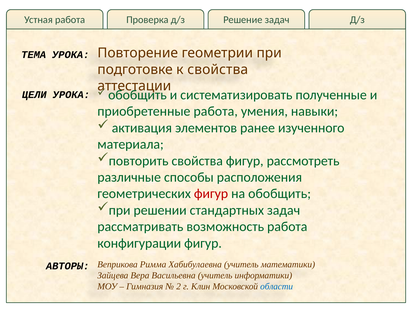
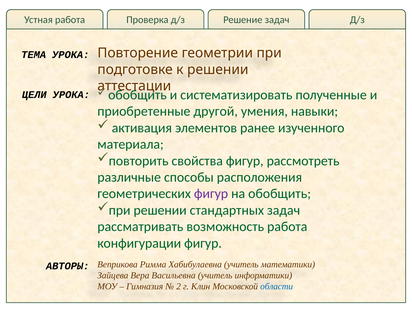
к свойства: свойства -> решении (218, 70)
приобретенные работа: работа -> другой (216, 111)
фигур colour: red -> purple (211, 194)
